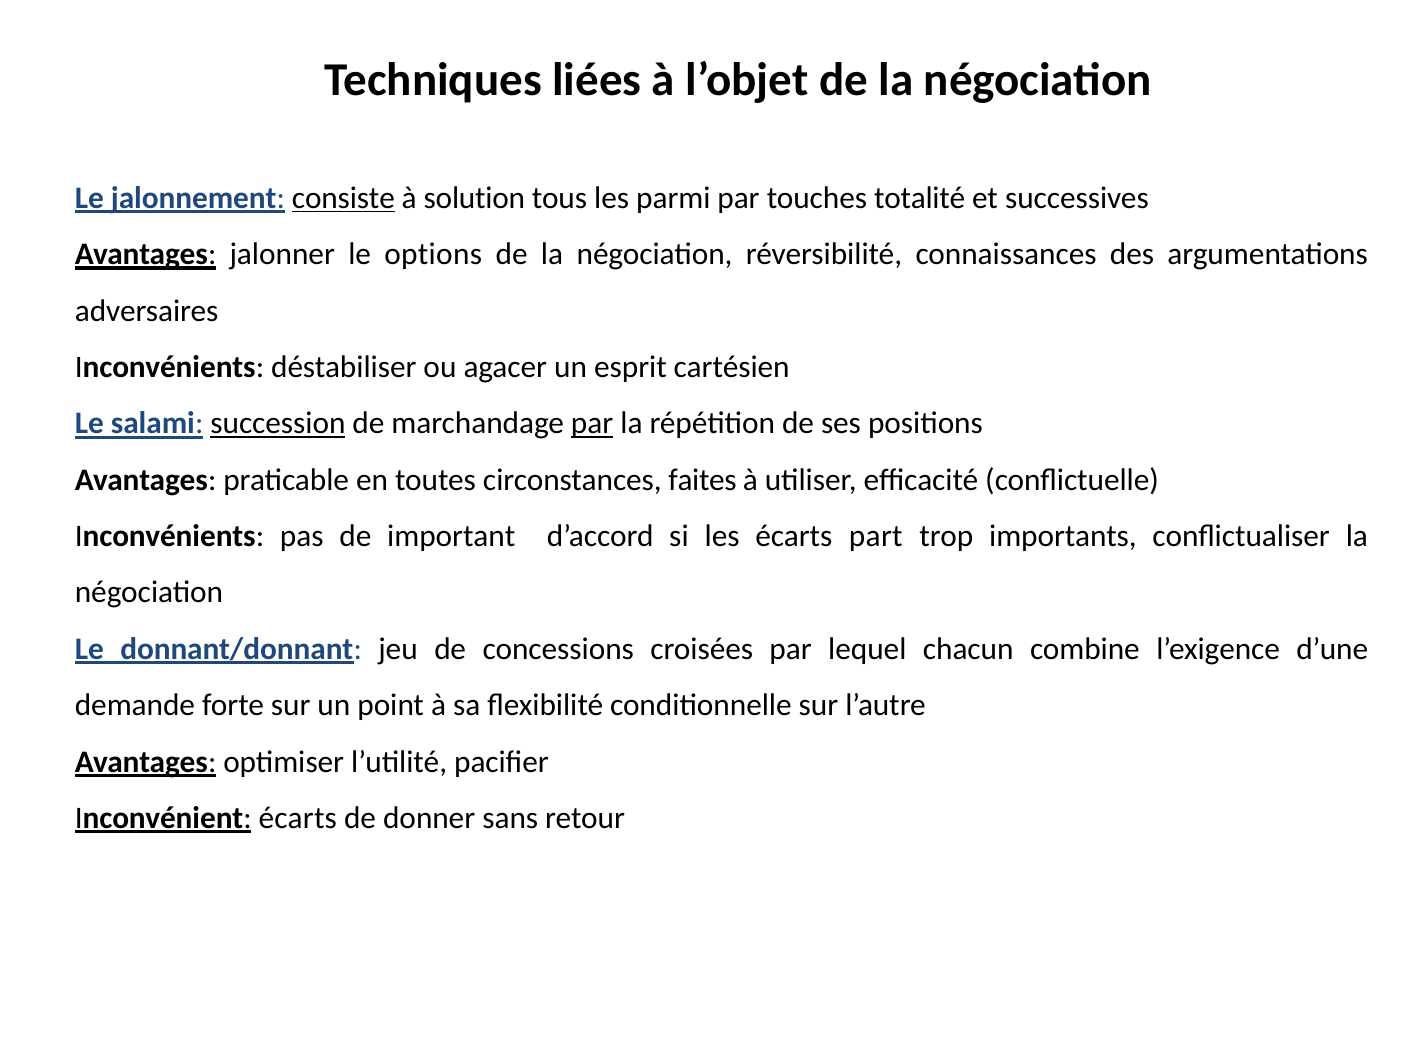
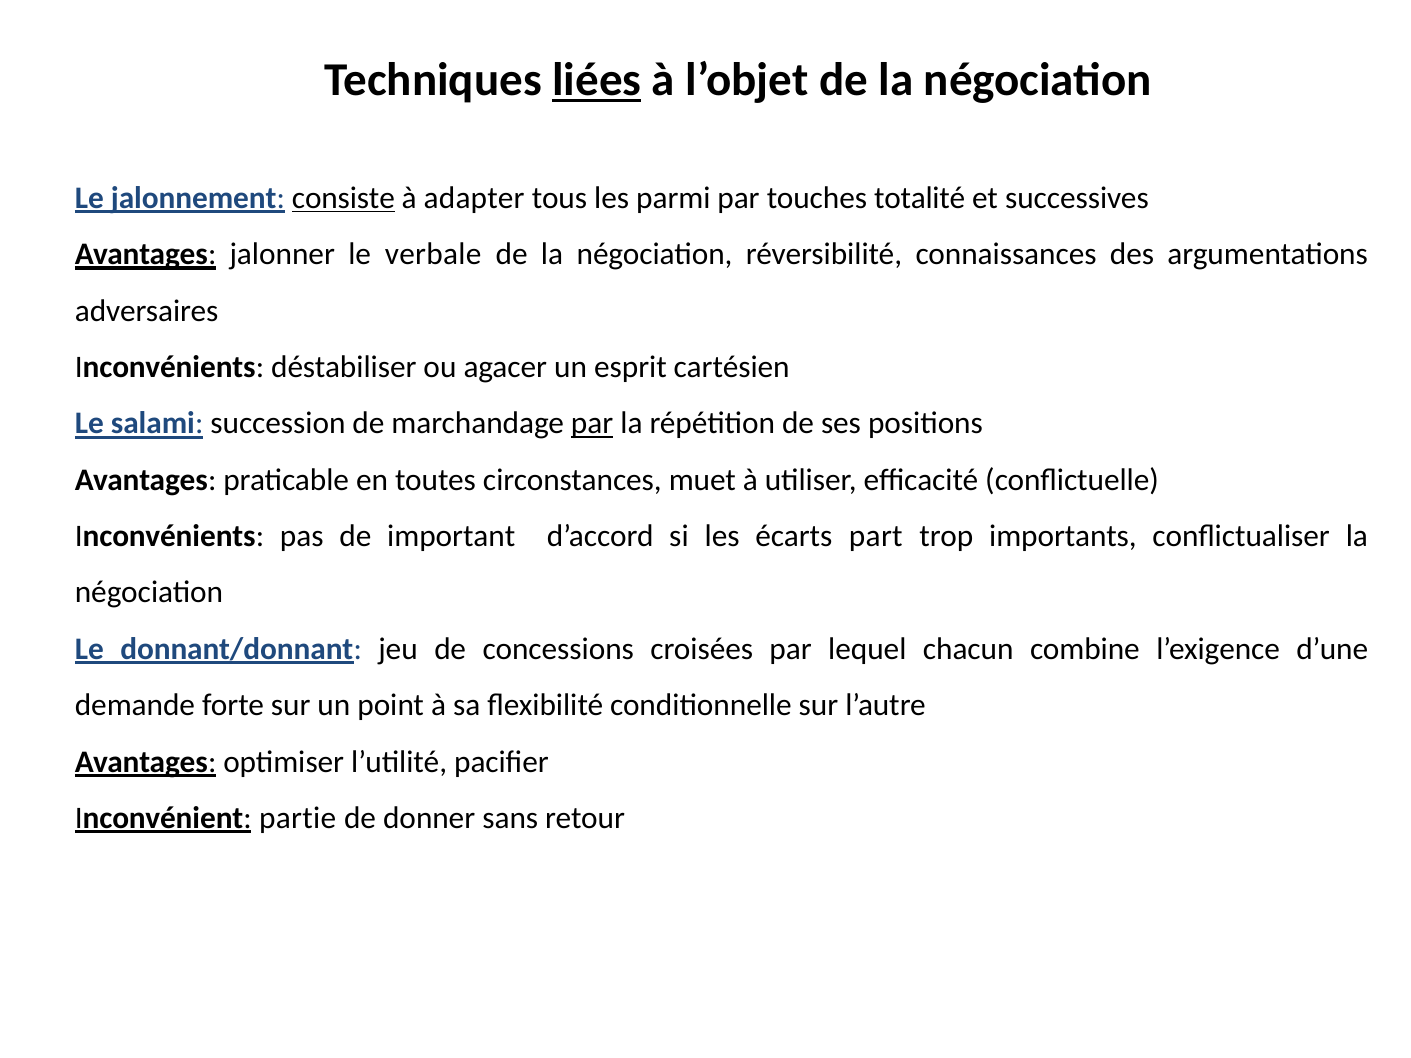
liées underline: none -> present (597, 80)
solution: solution -> adapter (474, 198)
options: options -> verbale (433, 254)
succession underline: present -> none (278, 424)
faites: faites -> muet (702, 480)
Inconvénient écarts: écarts -> partie (298, 818)
